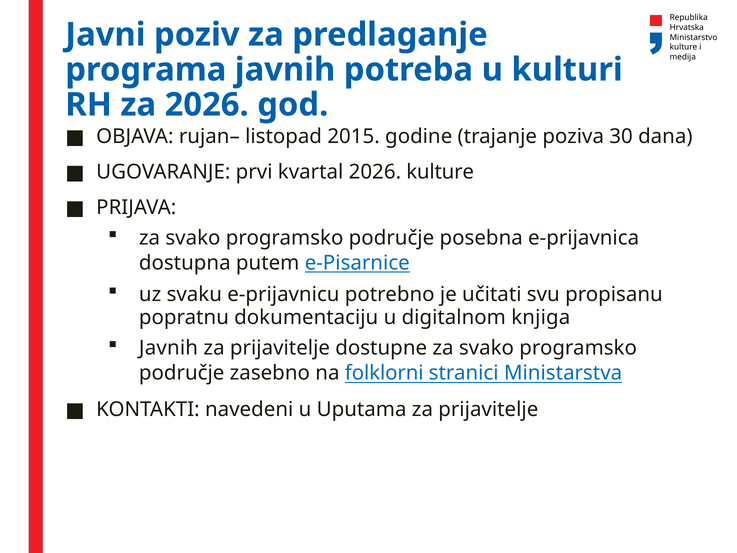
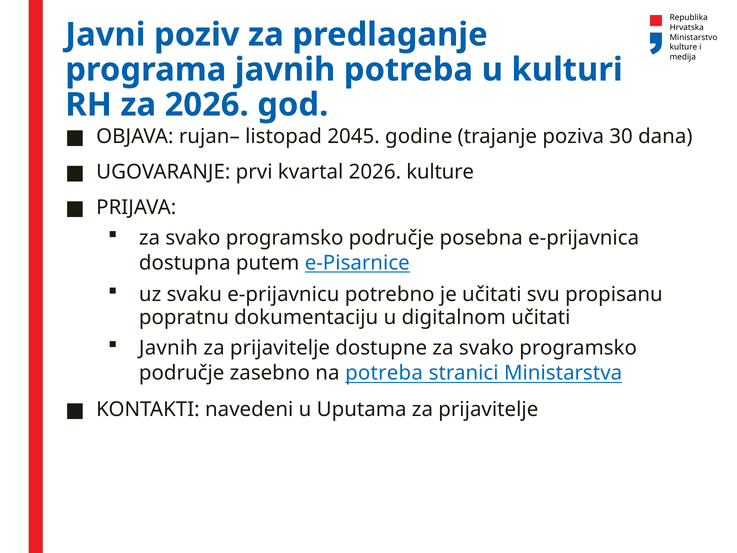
2015: 2015 -> 2045 (354, 137)
digitalnom knjiga: knjiga -> učitati (541, 317)
na folklorni: folklorni -> potreba (384, 373)
